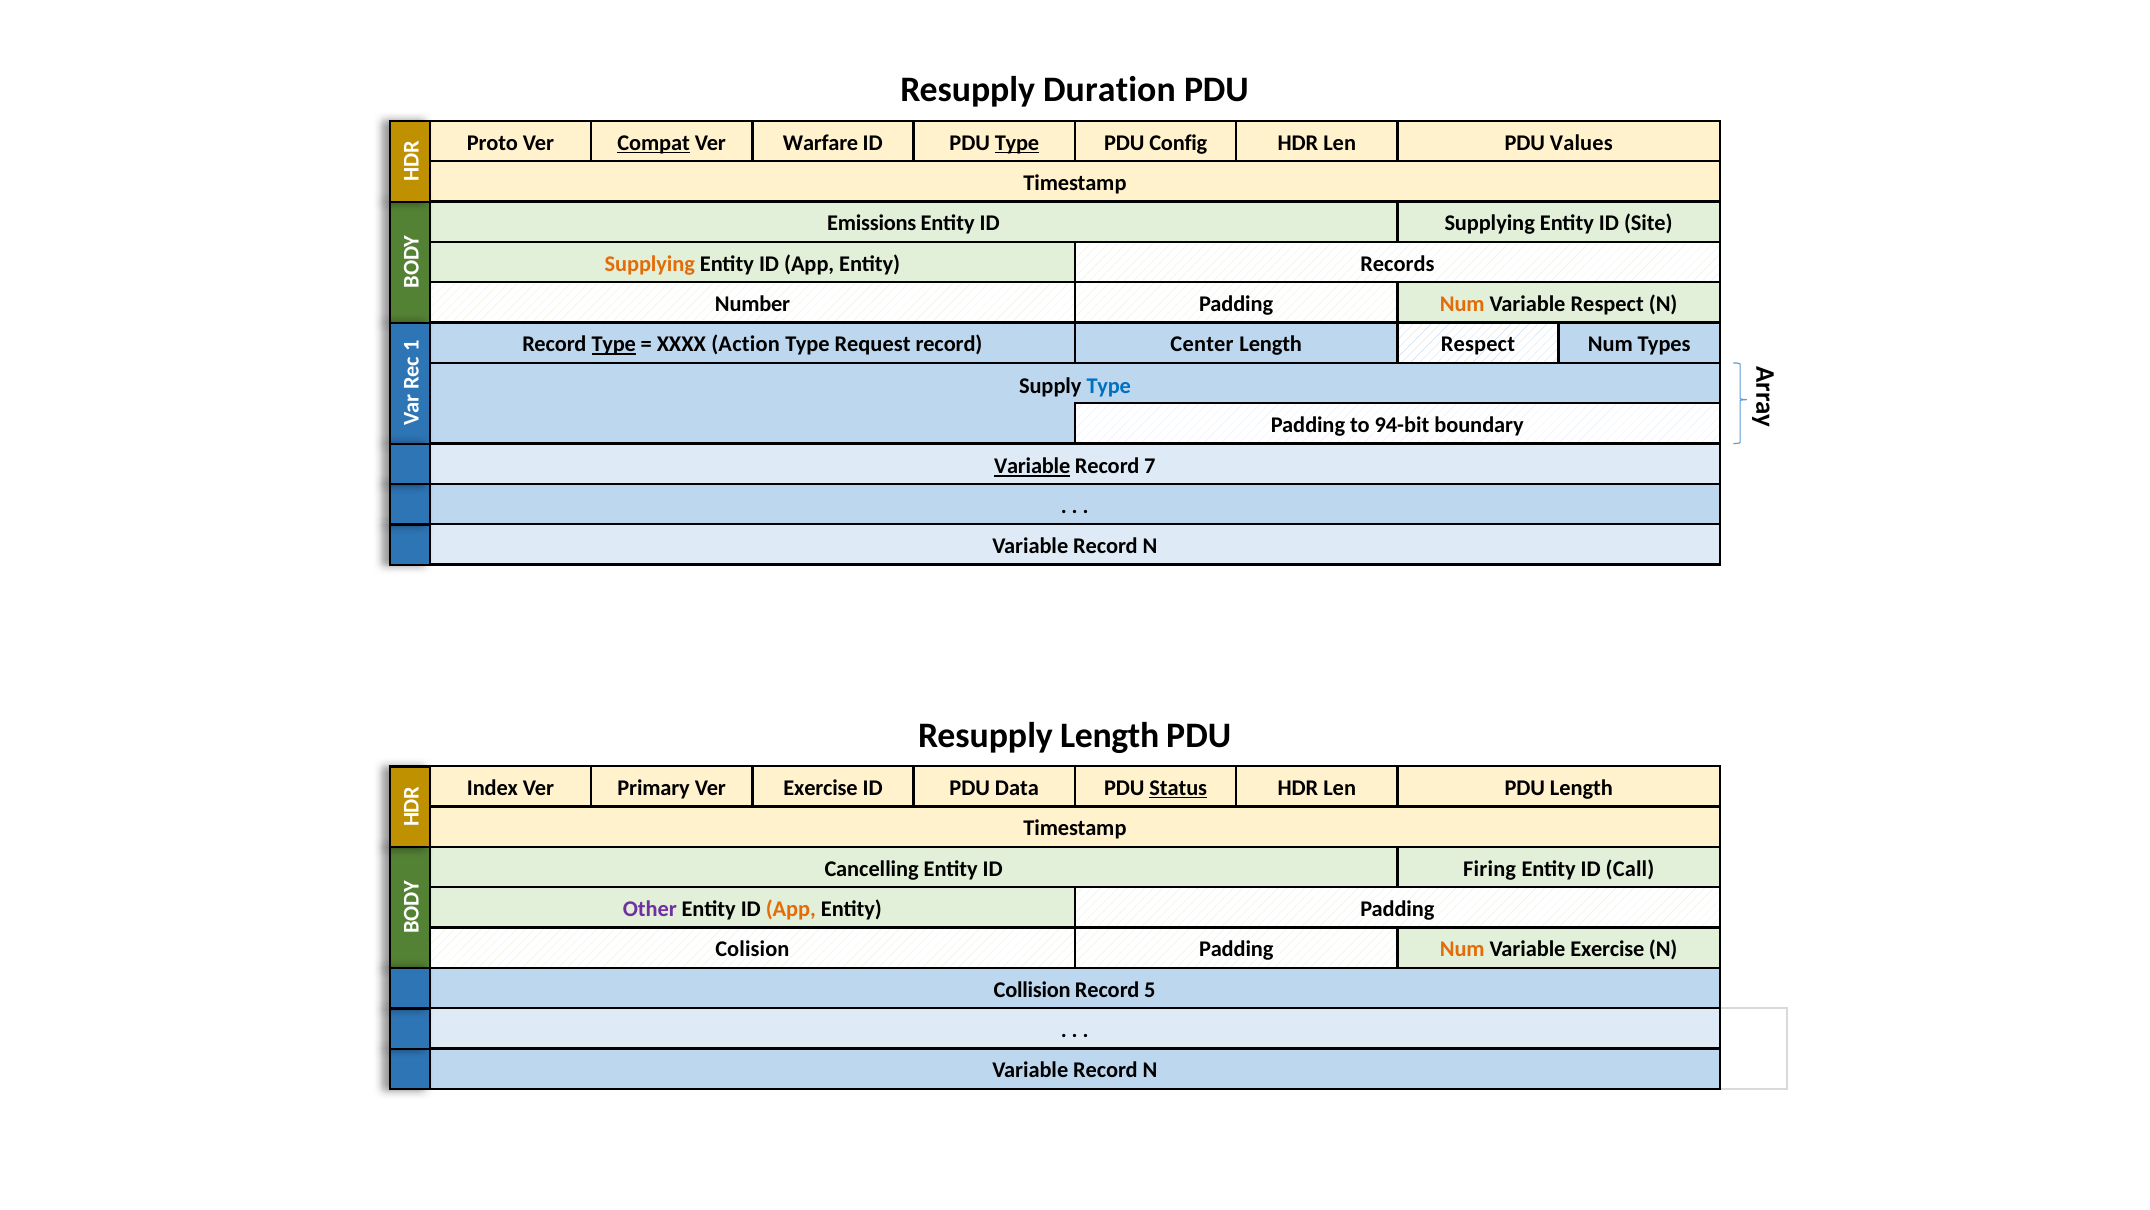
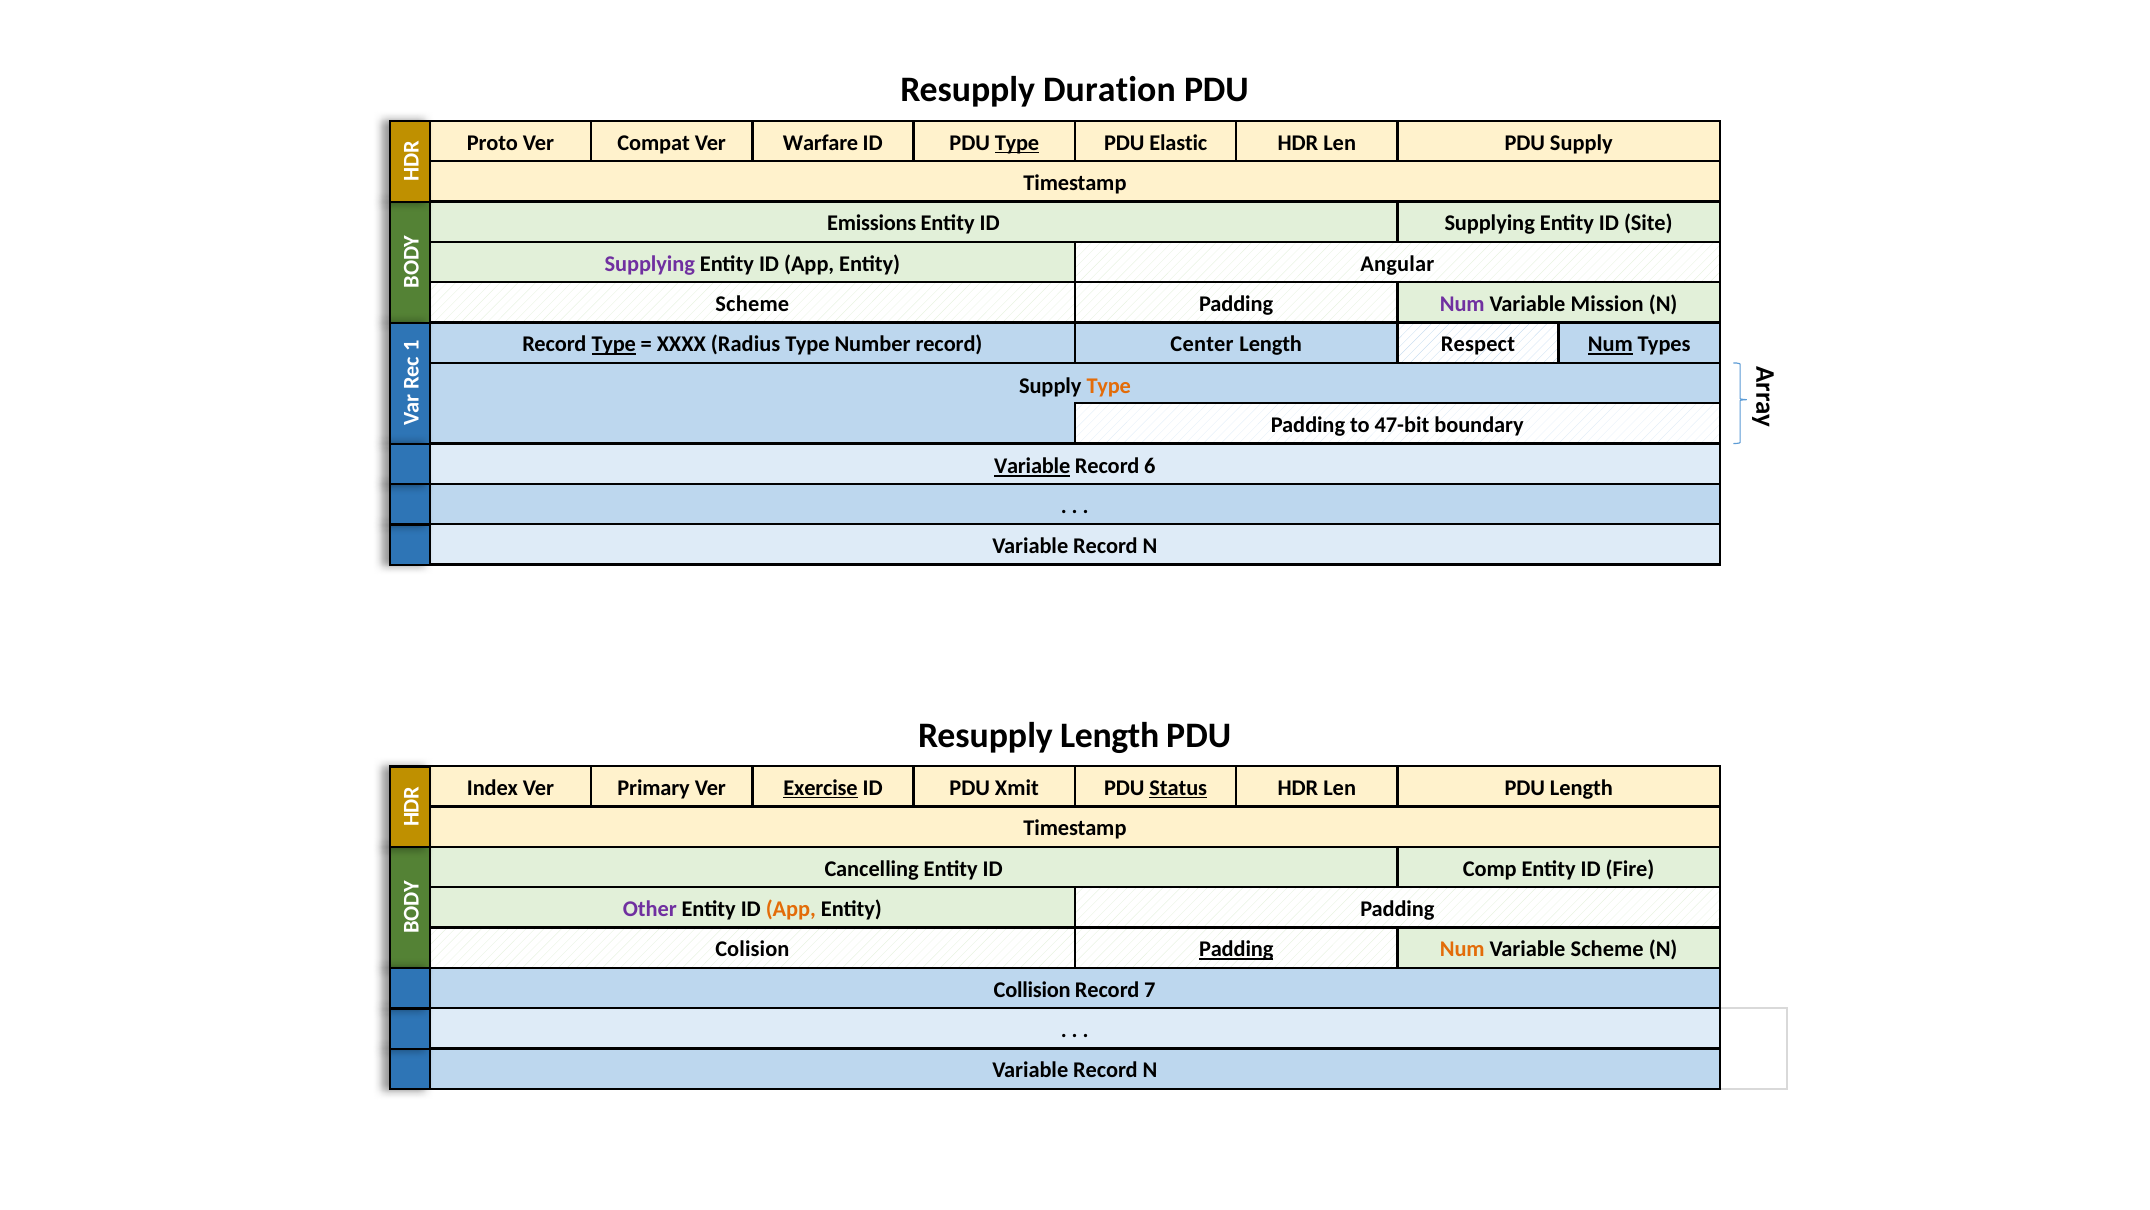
Compat underline: present -> none (654, 143)
Config: Config -> Elastic (1178, 143)
PDU Values: Values -> Supply (1581, 143)
Supplying colour: orange -> purple (650, 264)
Records: Records -> Angular (1397, 264)
Number: Number -> Scheme (752, 304)
Num colour: orange -> purple (1462, 304)
Variable Respect: Respect -> Mission (1607, 304)
Action: Action -> Radius (746, 344)
Request: Request -> Number (873, 344)
Num underline: none -> present (1610, 344)
Type colour: blue -> orange (1109, 386)
94-bit: 94-bit -> 47-bit (1402, 425)
7: 7 -> 6 (1150, 466)
Exercise underline: none -> present (821, 788)
Data: Data -> Xmit (1017, 788)
Firing: Firing -> Comp (1490, 868)
Call: Call -> Fire (1630, 868)
Padding underline: none -> present (1236, 949)
Variable Exercise: Exercise -> Scheme (1607, 949)
5: 5 -> 7 (1150, 990)
